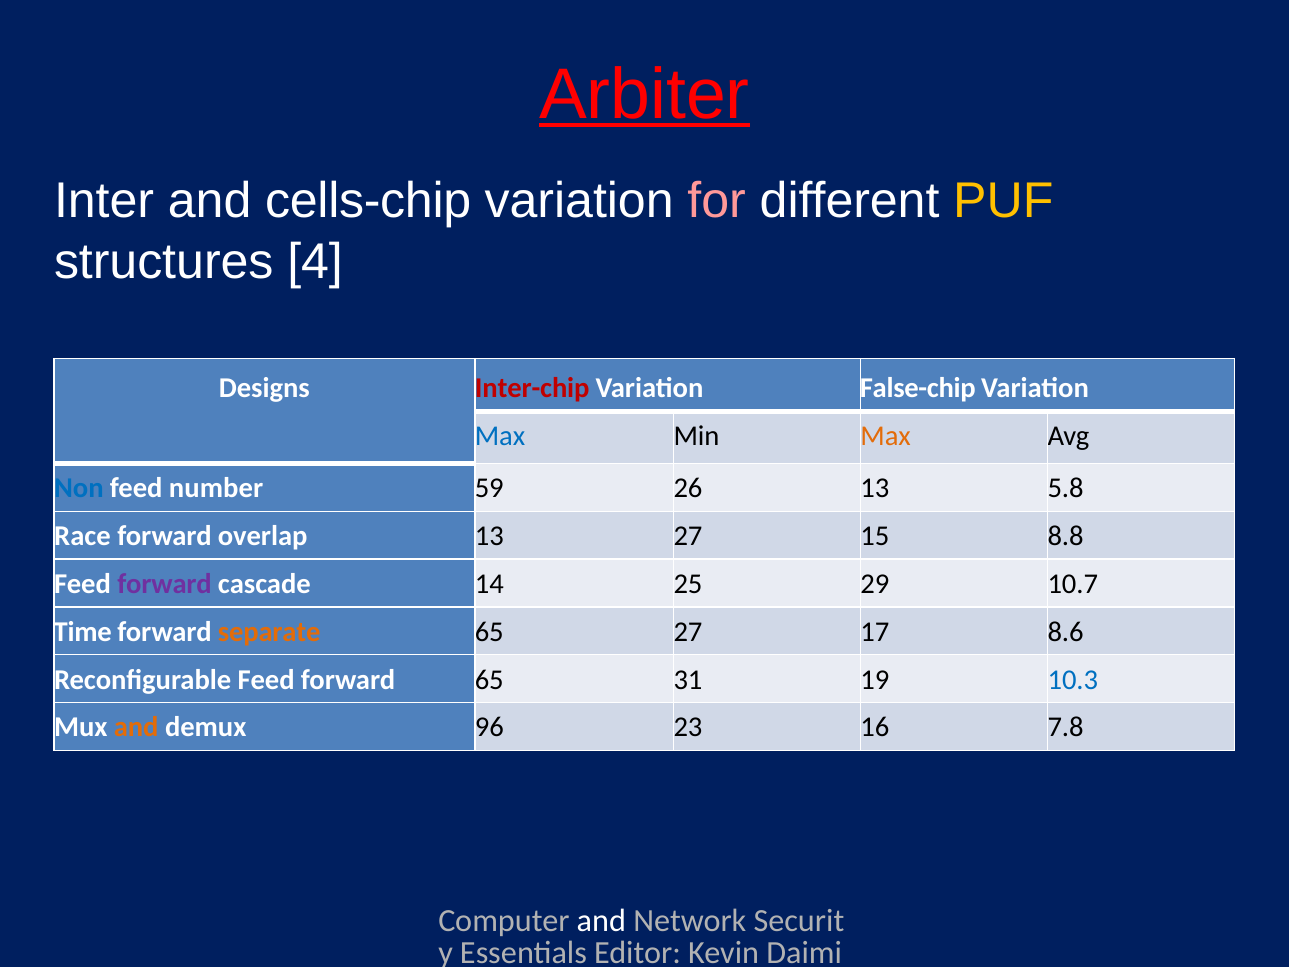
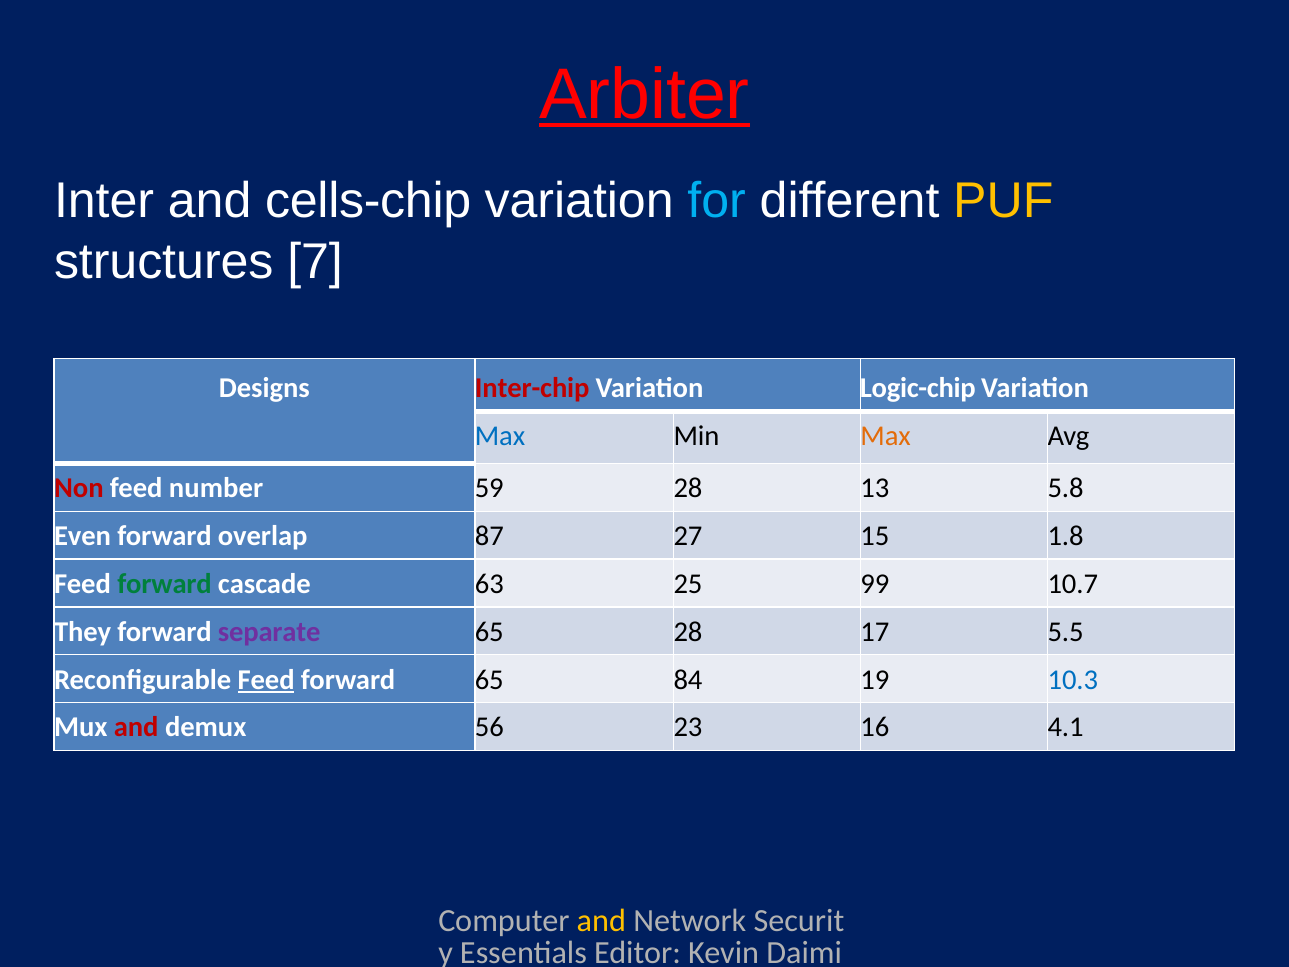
for colour: pink -> light blue (717, 201)
4: 4 -> 7 (315, 262)
False-chip: False-chip -> Logic-chip (918, 388)
Non colour: blue -> red (79, 488)
59 26: 26 -> 28 (688, 488)
Race: Race -> Even (83, 536)
overlap 13: 13 -> 87 (489, 536)
8.8: 8.8 -> 1.8 (1066, 536)
forward colour: purple -> green (165, 584)
14: 14 -> 63 (489, 584)
29: 29 -> 99 (875, 584)
Time: Time -> They (83, 632)
separate colour: orange -> purple (269, 632)
65 27: 27 -> 28 (688, 632)
8.6: 8.6 -> 5.5 (1066, 632)
Feed underline: none -> present (266, 679)
31: 31 -> 84 (688, 679)
and colour: orange -> red (136, 727)
96: 96 -> 56 (489, 727)
7.8: 7.8 -> 4.1 (1066, 727)
and colour: white -> yellow (601, 921)
